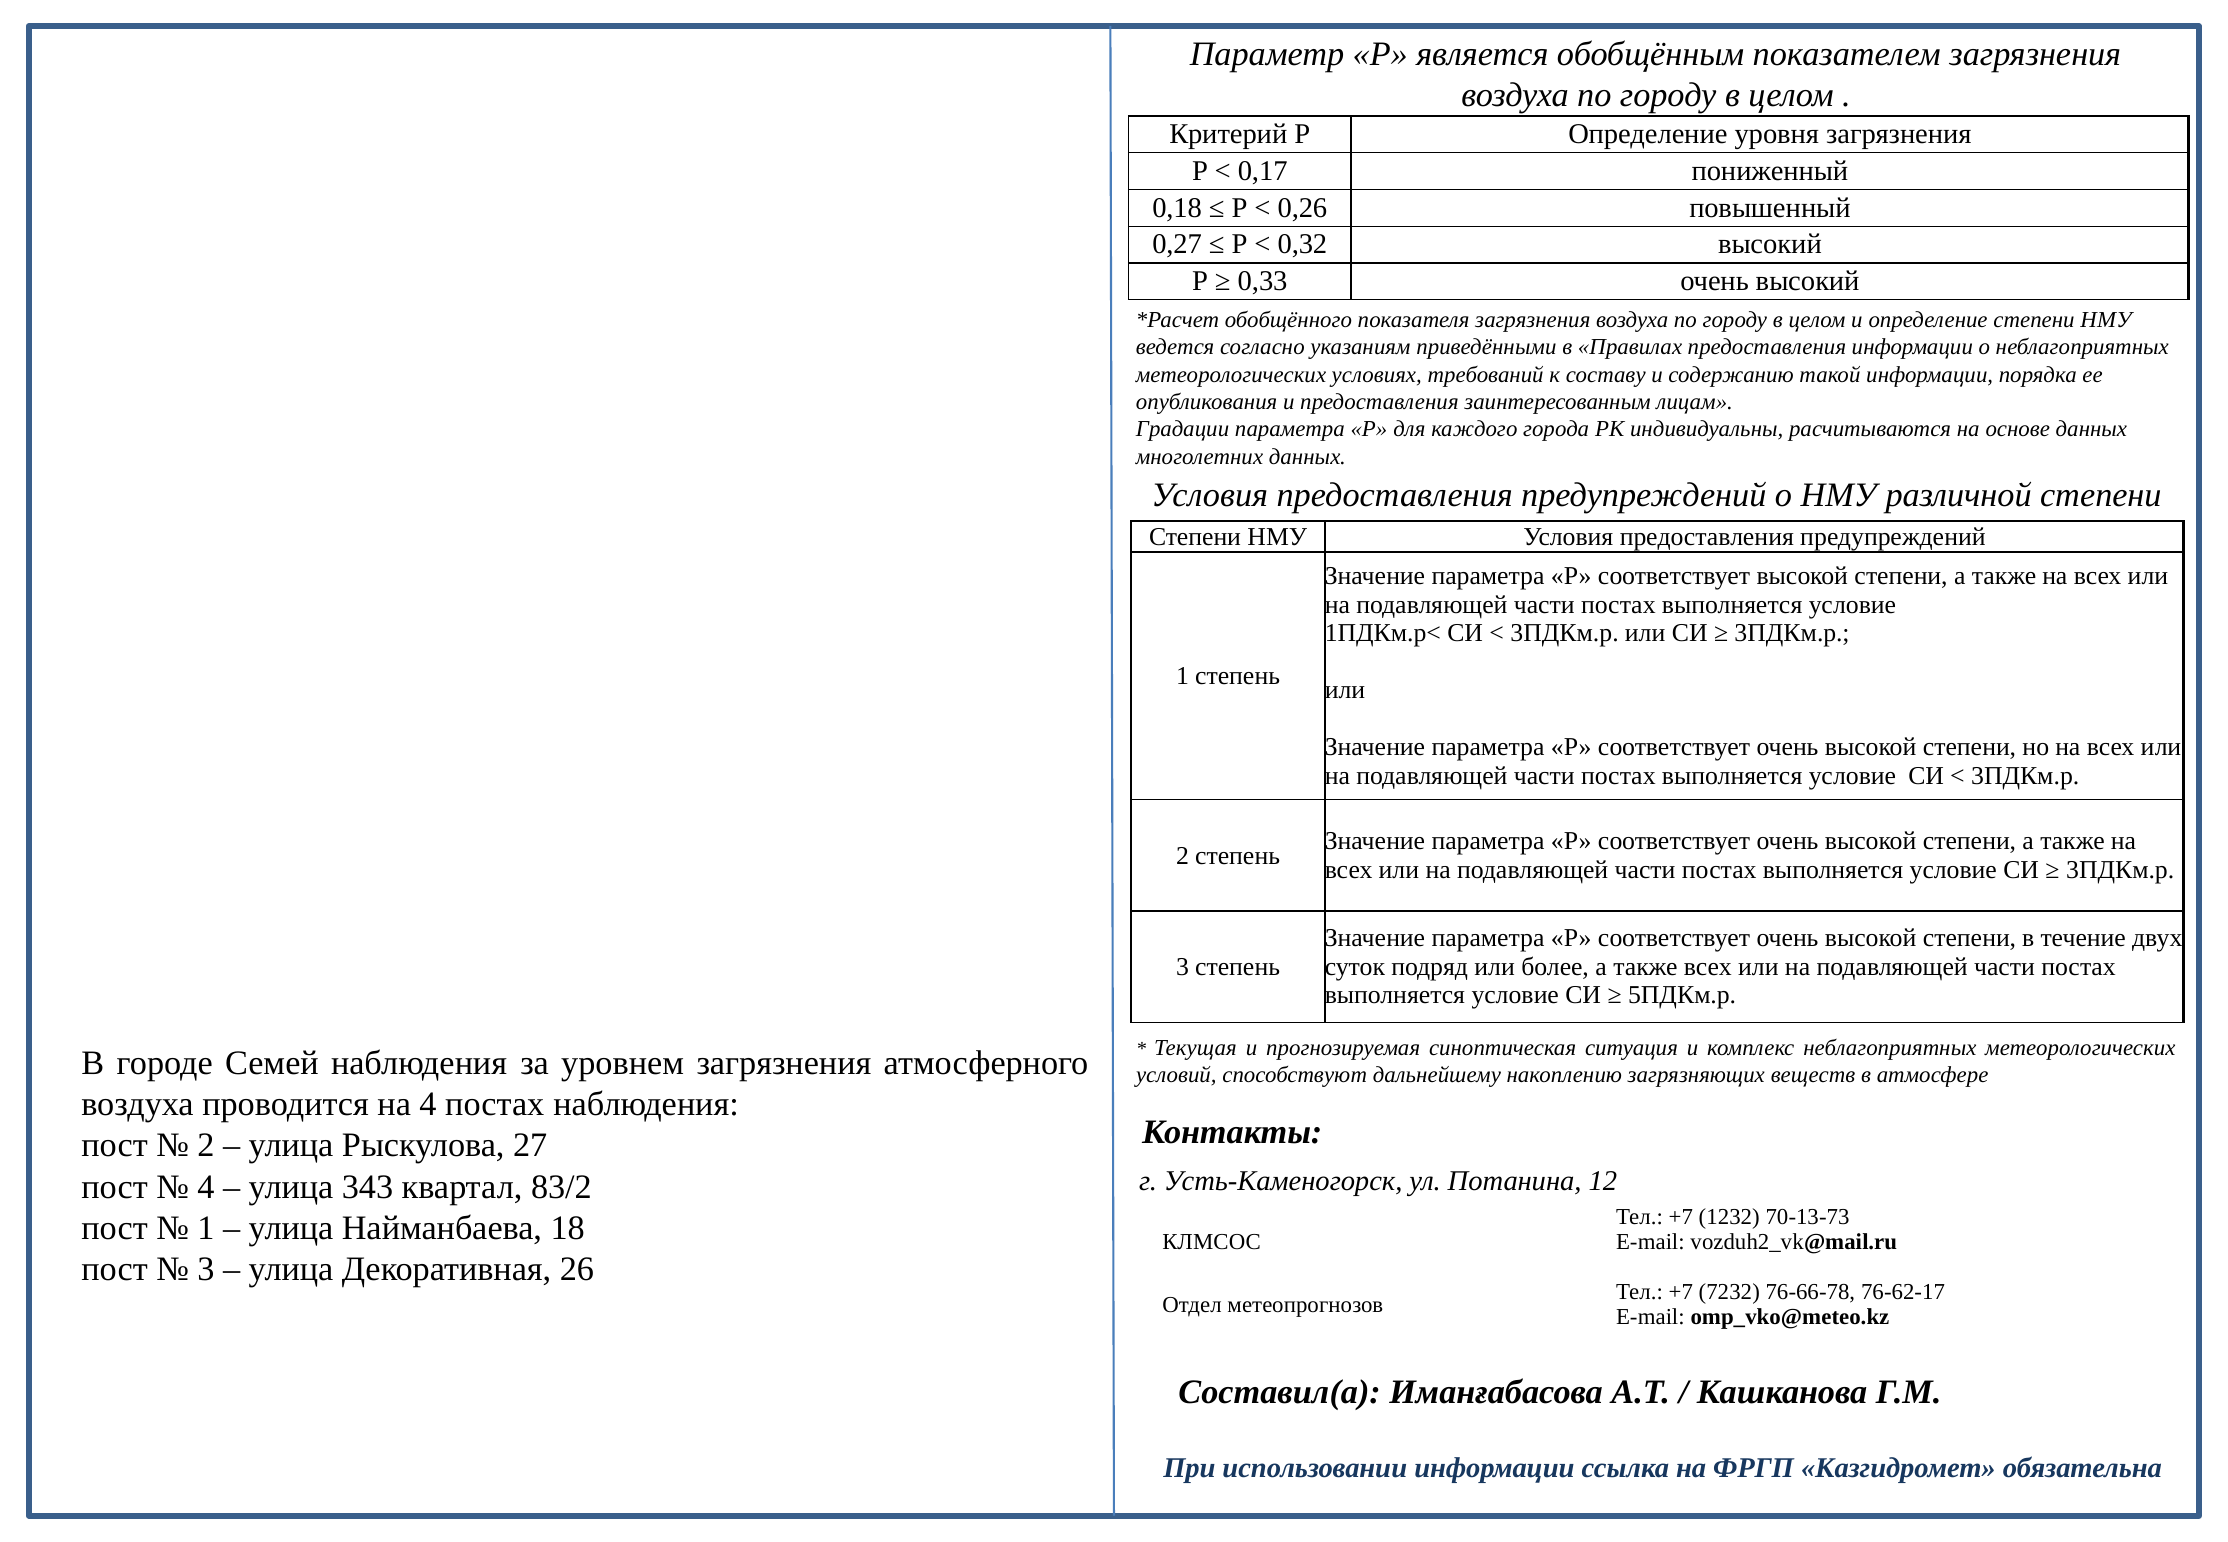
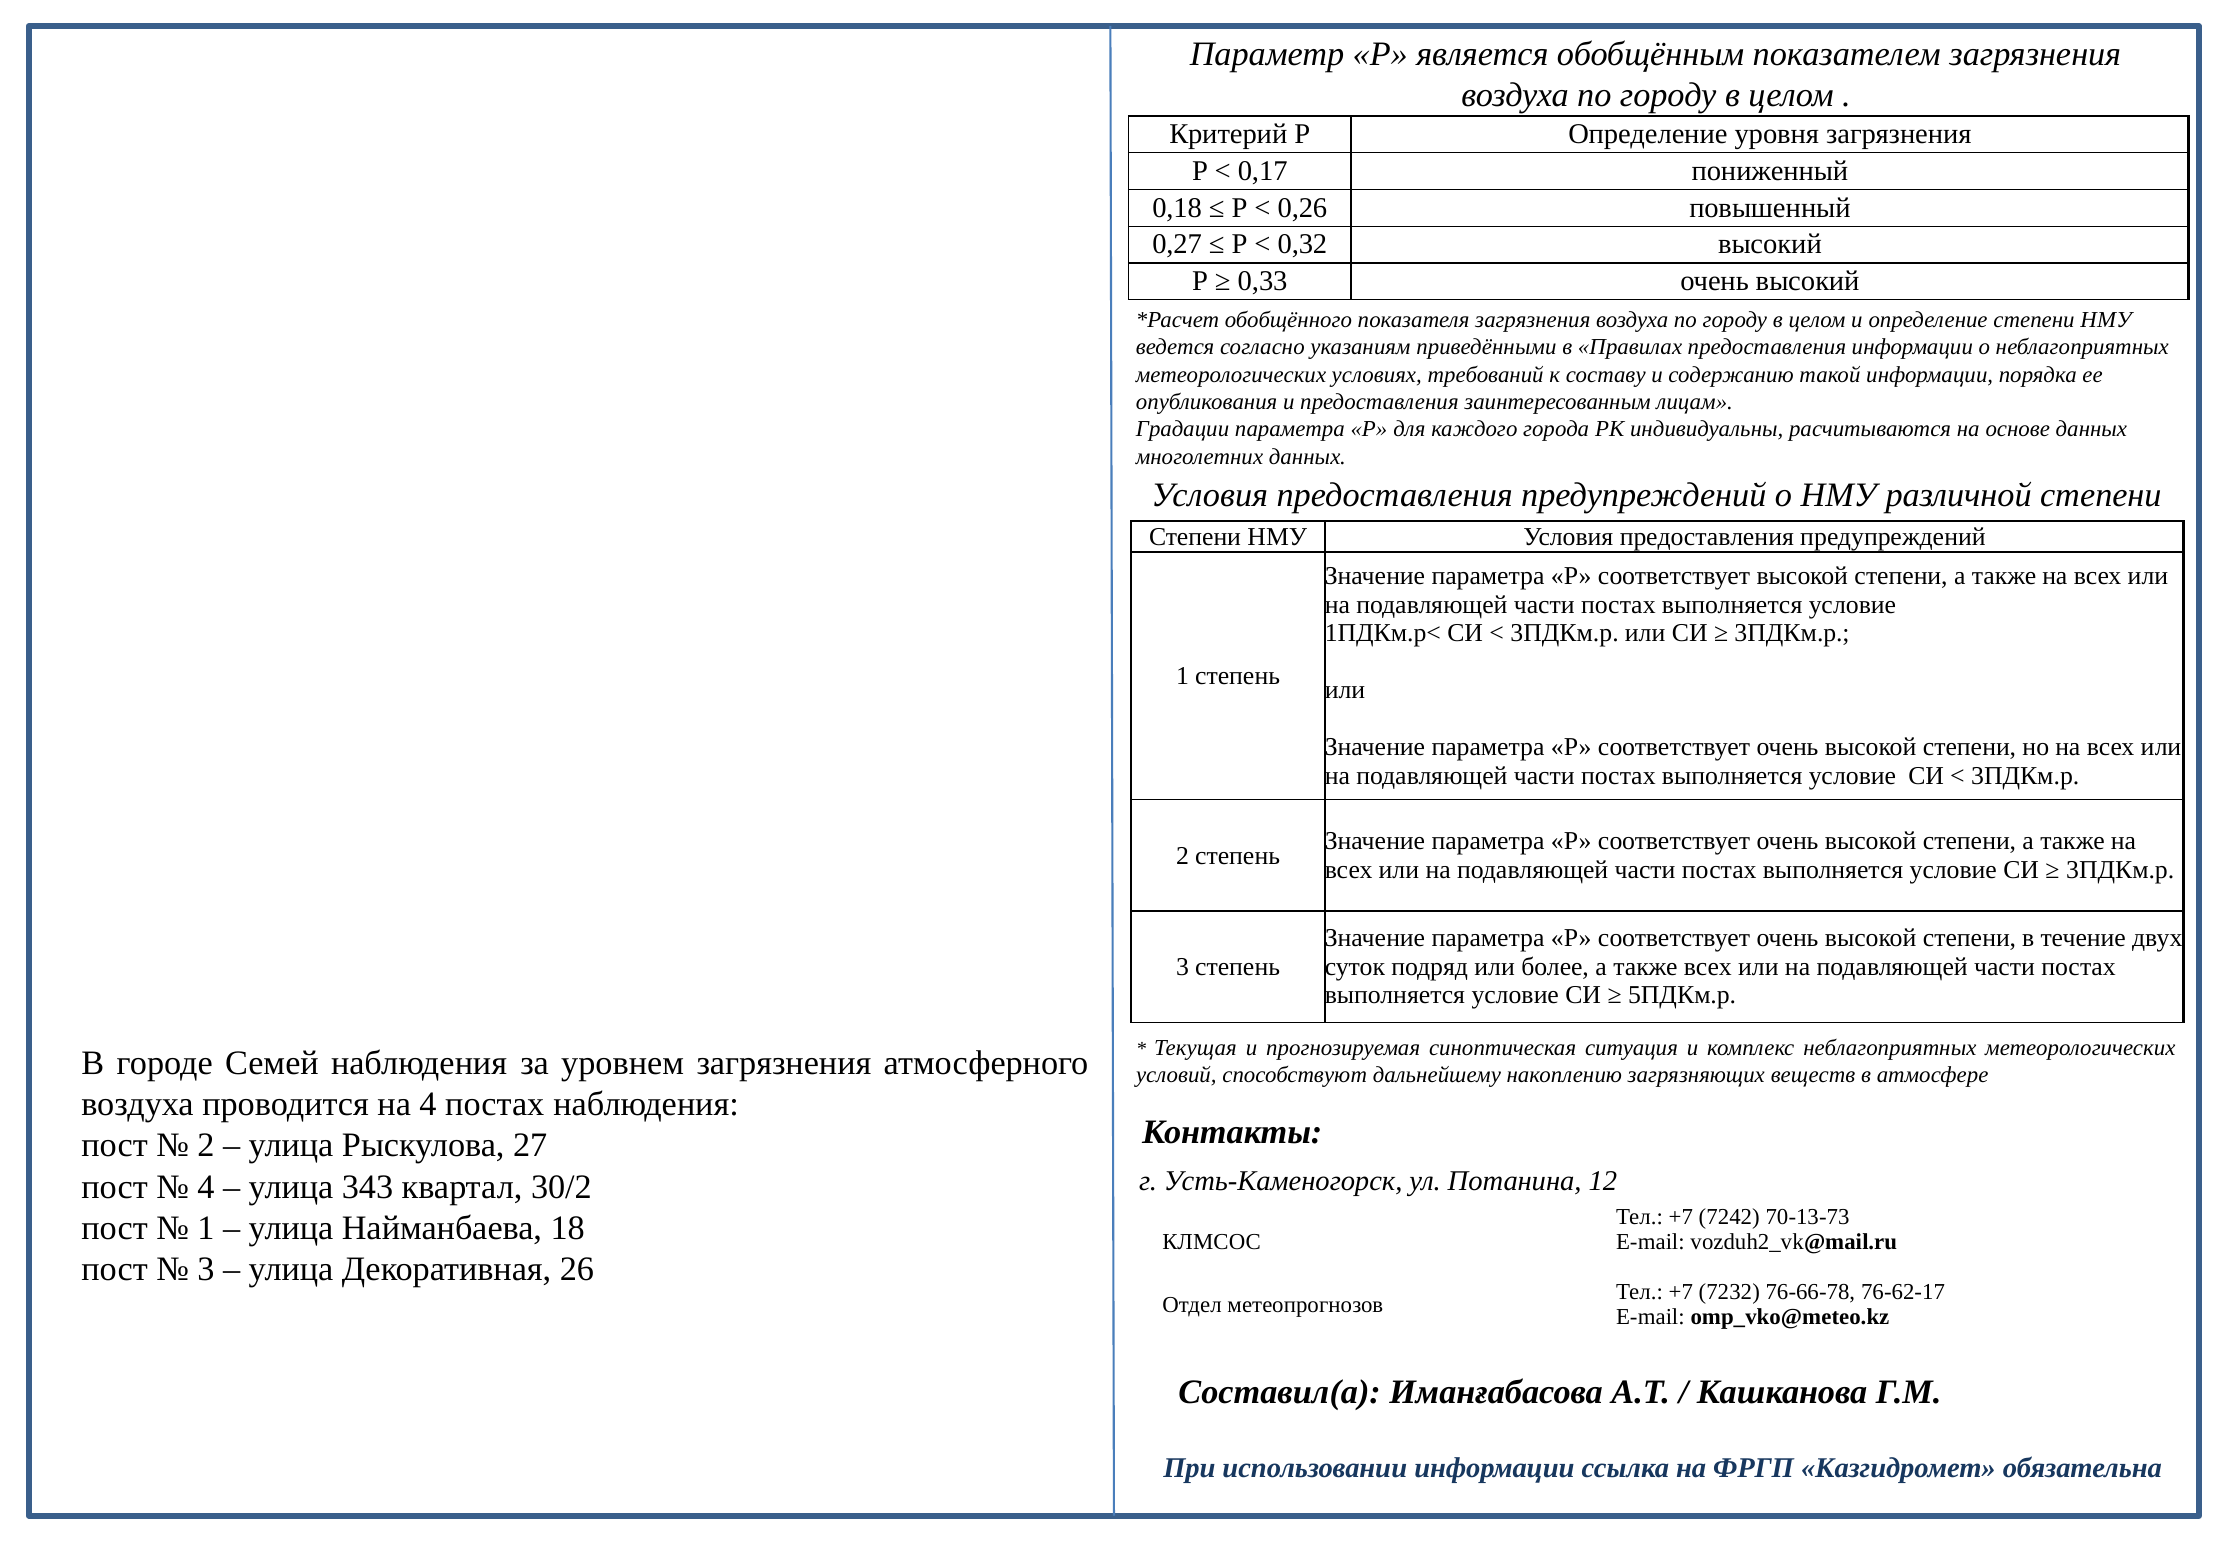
83/2: 83/2 -> 30/2 (561, 1187)
1232: 1232 -> 7242 (1729, 1217)
